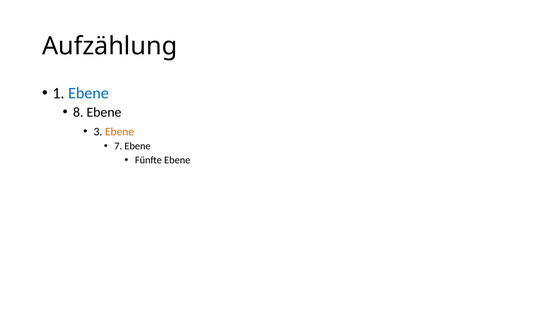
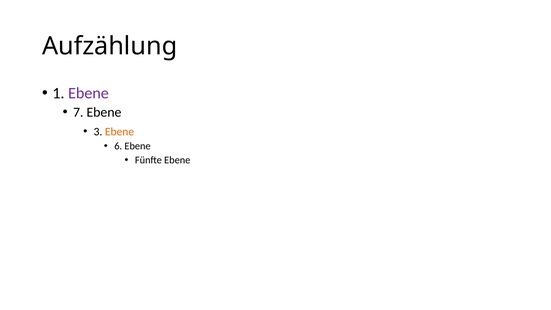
Ebene colour: blue -> purple (88, 93)
8: 8 -> 7 (78, 112)
7: 7 -> 6 (118, 146)
